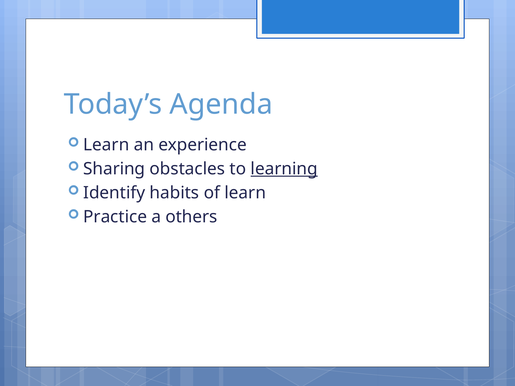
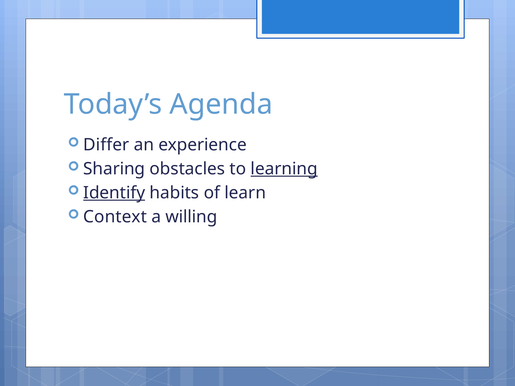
Learn: Learn -> Differ (106, 145)
Identify underline: none -> present (114, 193)
Practice: Practice -> Context (115, 217)
others: others -> willing (191, 217)
